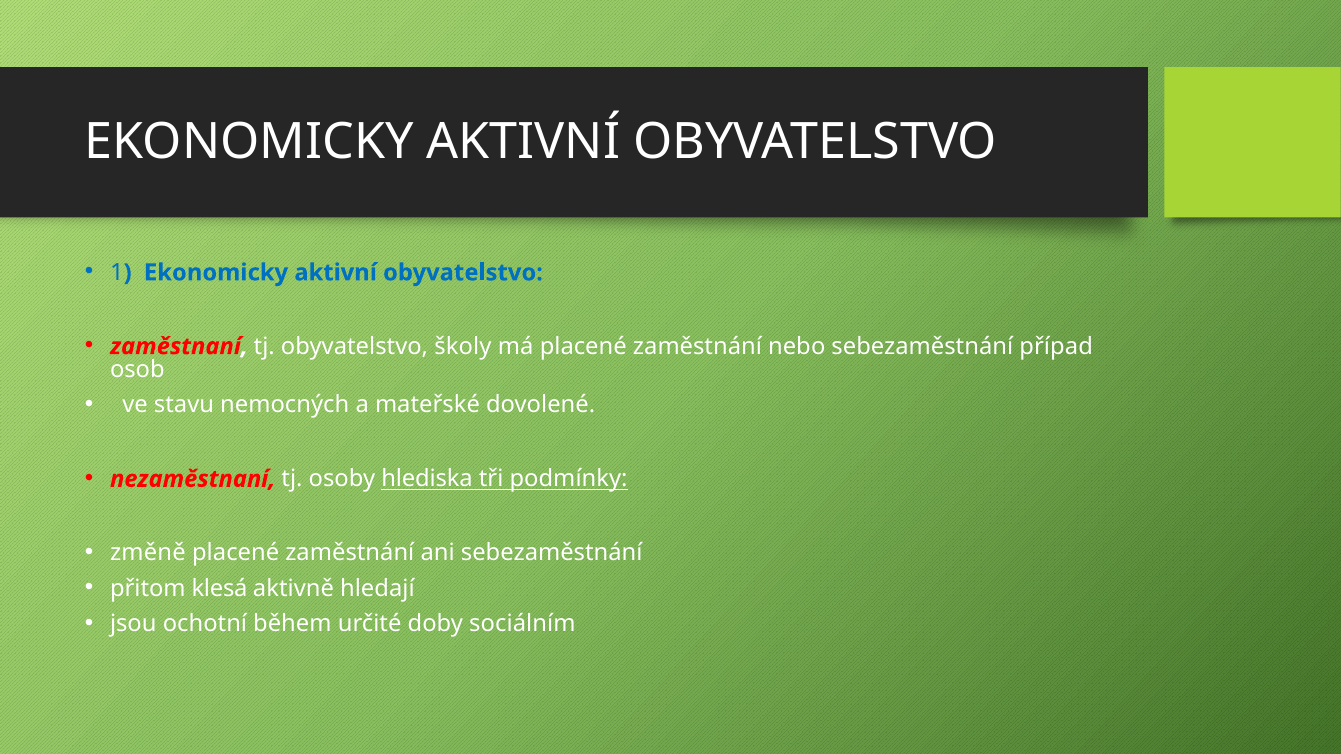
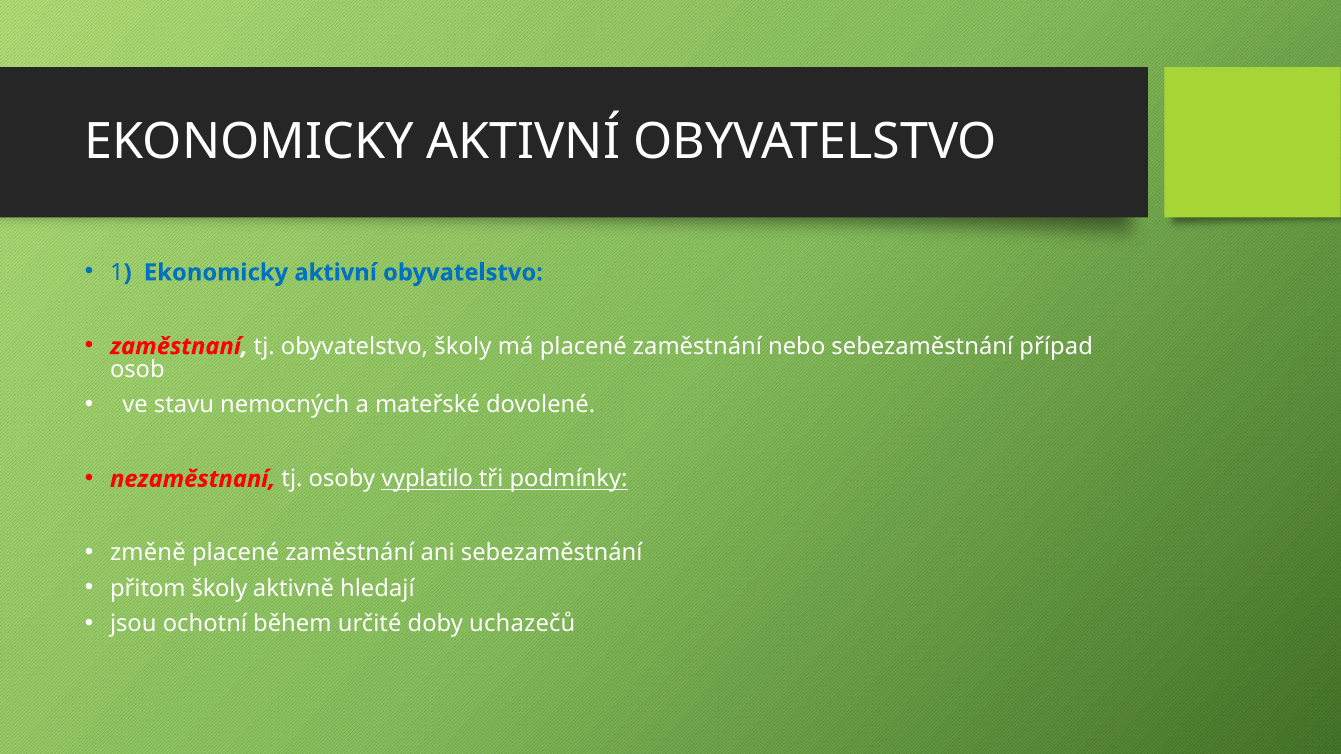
hlediska: hlediska -> vyplatilo (427, 479)
přitom klesá: klesá -> školy (220, 589)
sociálním: sociálním -> uchazečů (522, 624)
